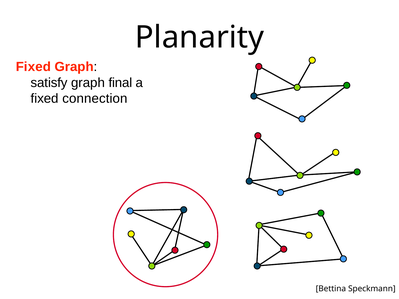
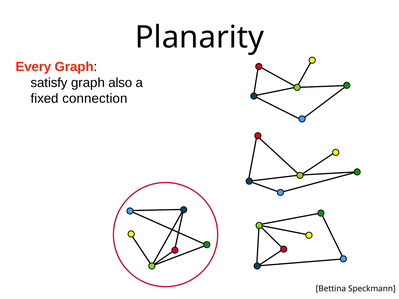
Fixed: Fixed -> Every (33, 67)
final: final -> also (120, 83)
